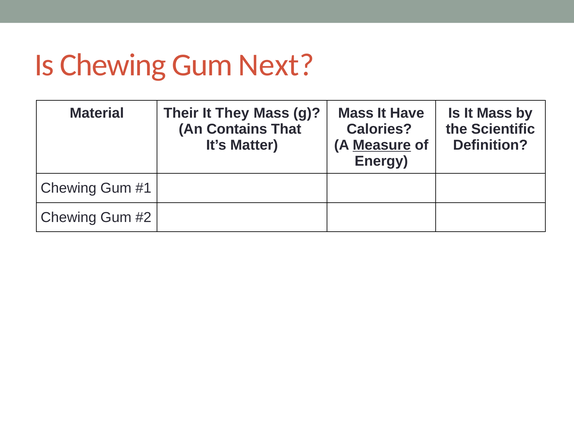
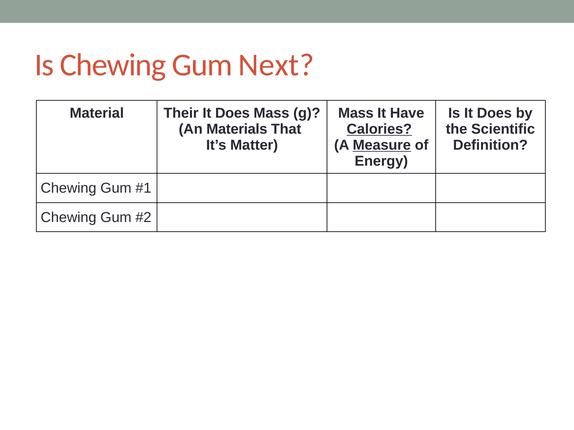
They: They -> Does (232, 113)
Is It Mass: Mass -> Does (494, 113)
Contains: Contains -> Materials (237, 129)
Calories underline: none -> present (379, 129)
